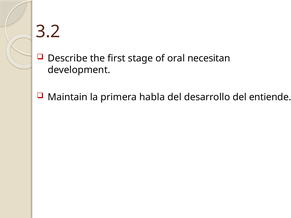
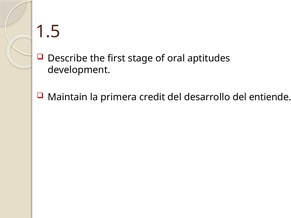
3.2: 3.2 -> 1.5 (48, 32)
necesitan: necesitan -> aptitudes (209, 58)
habla: habla -> credit (152, 97)
